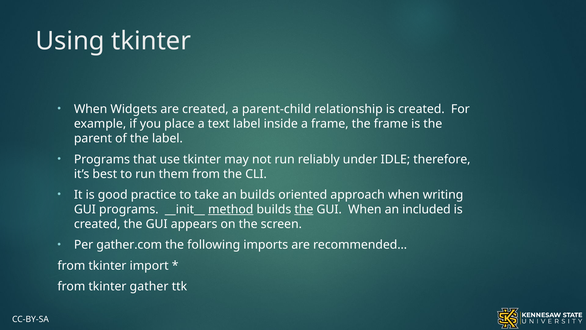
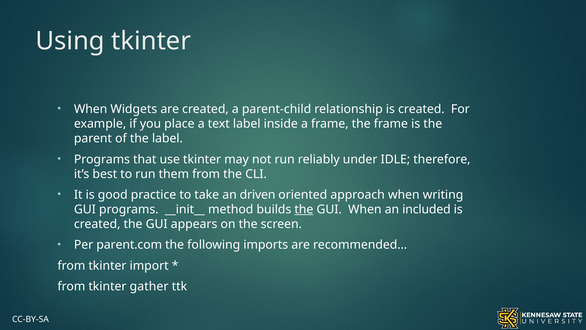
an builds: builds -> driven (258, 195)
method underline: present -> none (231, 209)
gather.com: gather.com -> parent.com (129, 245)
